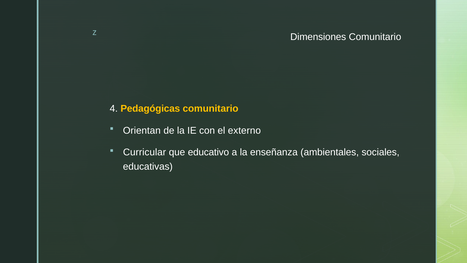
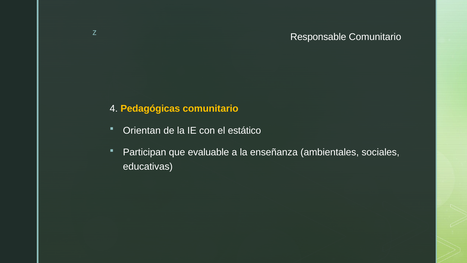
Dimensiones: Dimensiones -> Responsable (318, 37)
externo: externo -> estático (244, 130)
Curricular: Curricular -> Participan (145, 152)
educativo: educativo -> evaluable (208, 152)
